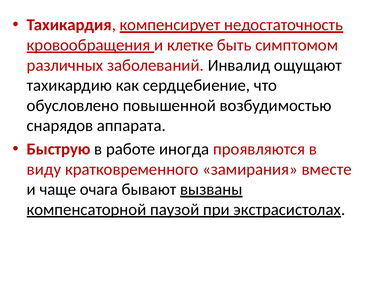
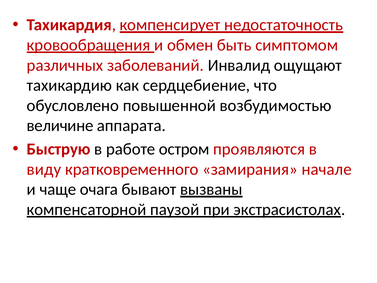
клетке: клетке -> обмен (190, 45)
снарядов: снарядов -> величине (60, 126)
иногда: иногда -> остром (184, 149)
вместе: вместе -> начале (327, 169)
